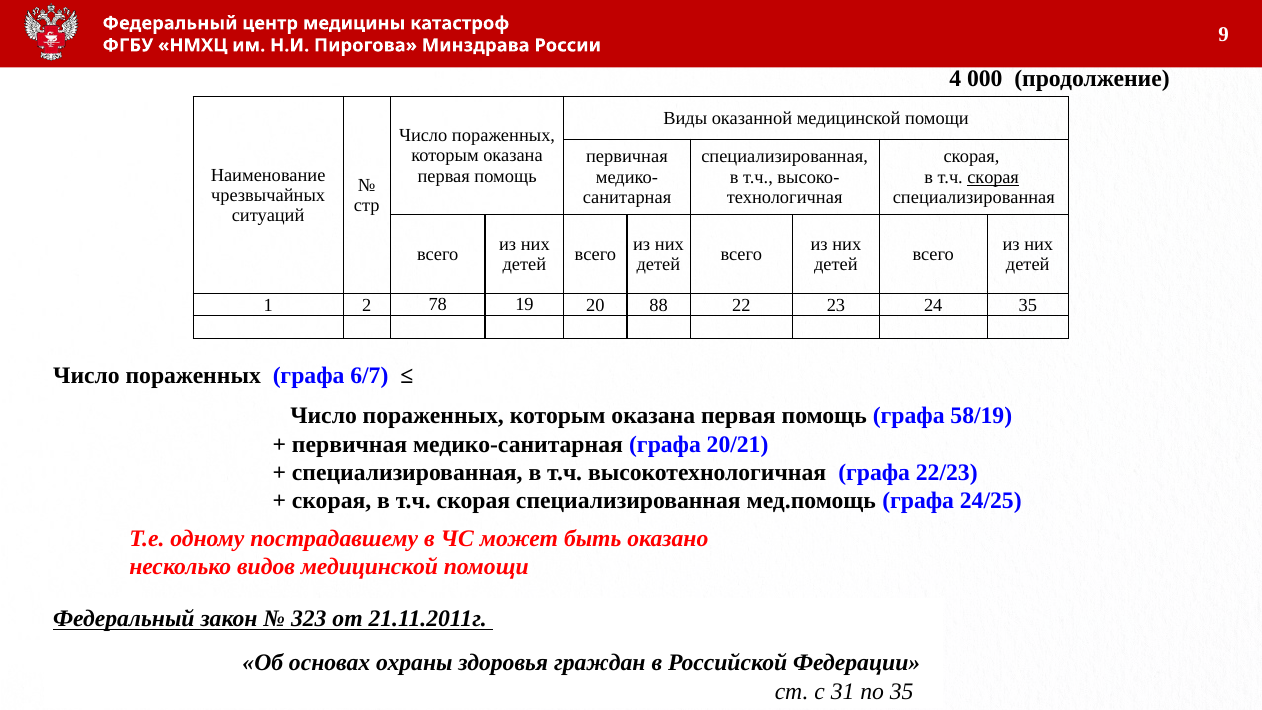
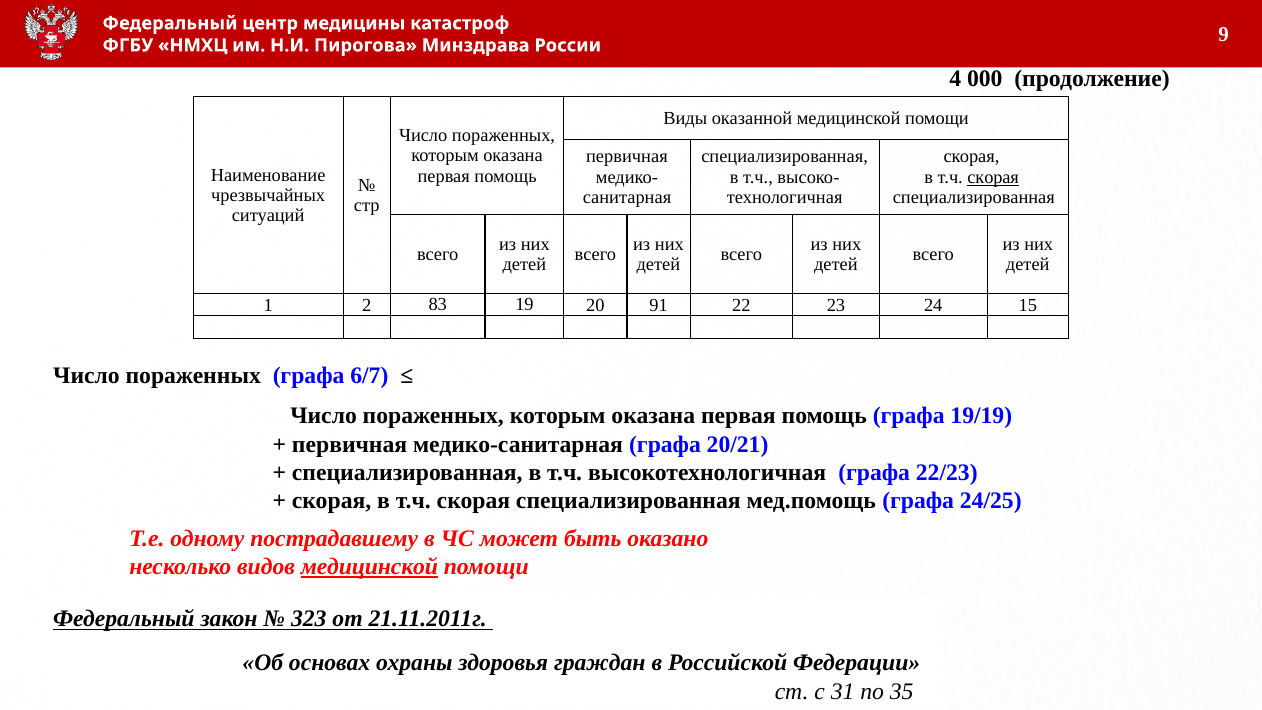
78: 78 -> 83 (438, 304)
88: 88 -> 91 (659, 305)
24 35: 35 -> 15 (1028, 305)
58/19: 58/19 -> 19/19 (981, 416)
медицинской underline: none -> present (369, 567)
